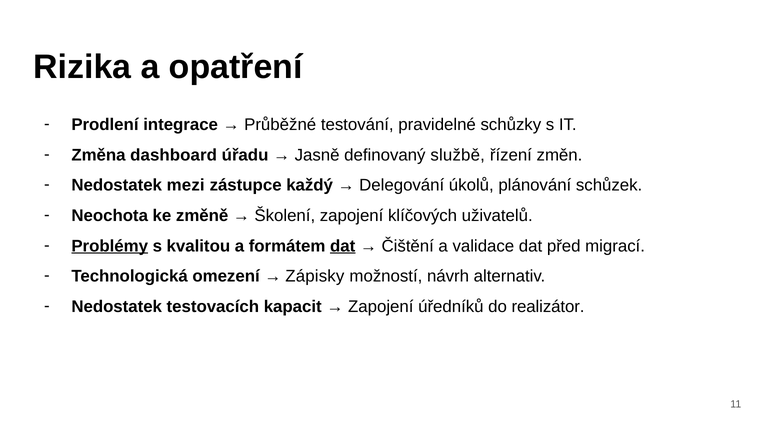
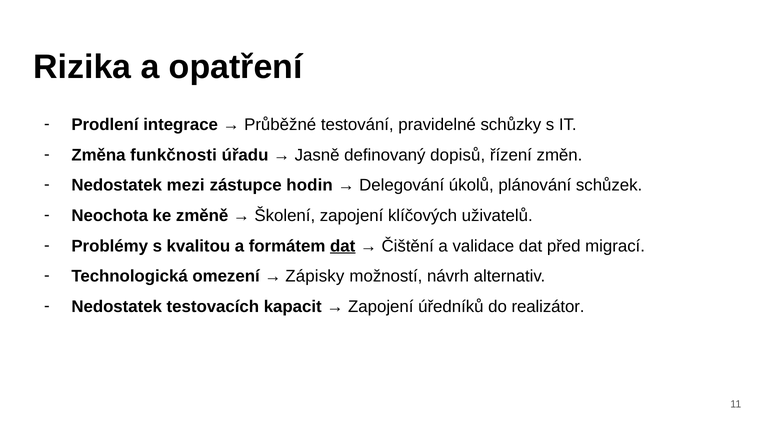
dashboard: dashboard -> funkčnosti (174, 155)
službě: službě -> dopisů (458, 155)
každý: každý -> hodin (310, 185)
Problémy underline: present -> none (110, 246)
